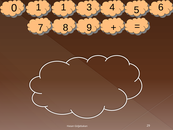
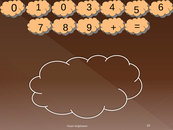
1 1: 1 -> 0 (64, 7)
